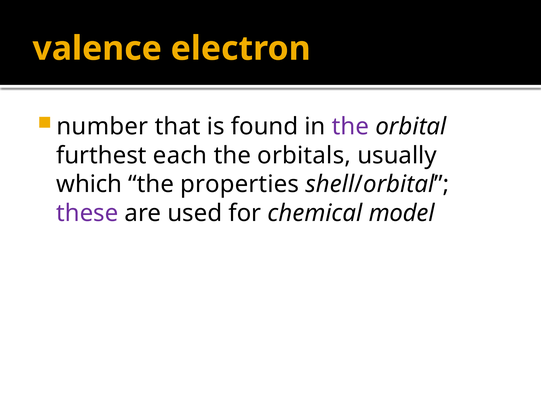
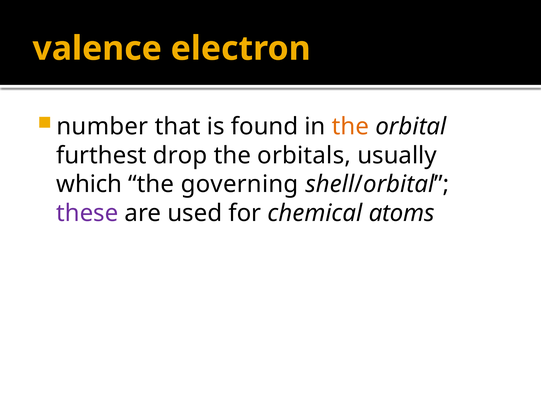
the colour: purple -> orange (350, 127)
each: each -> drop (180, 155)
properties: properties -> governing (240, 184)
model: model -> atoms (402, 213)
